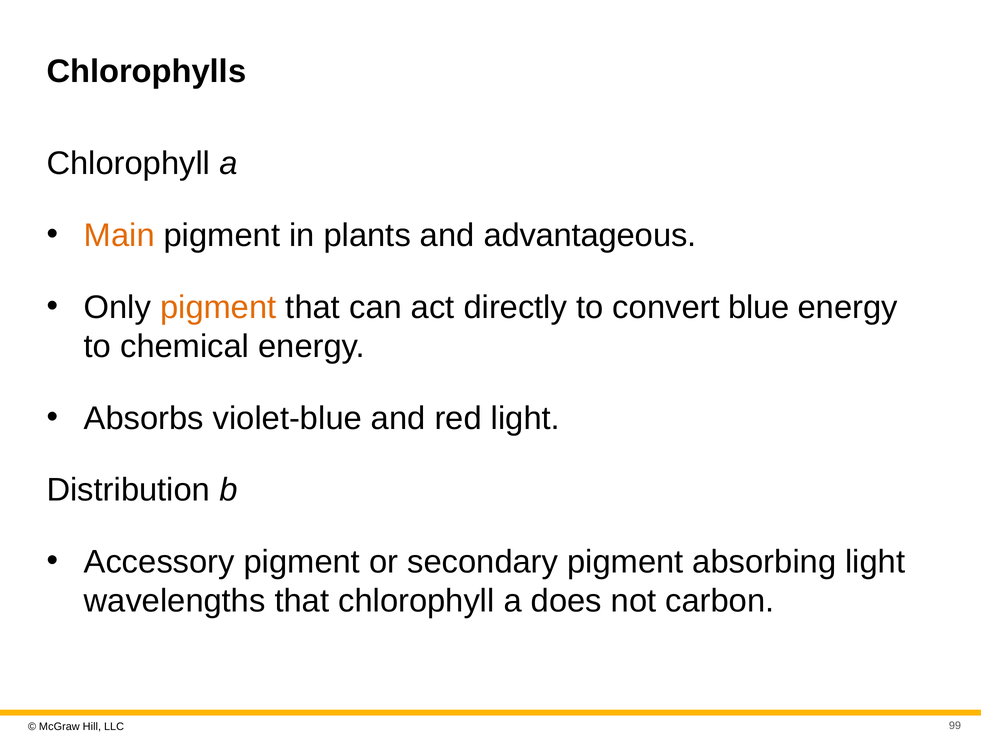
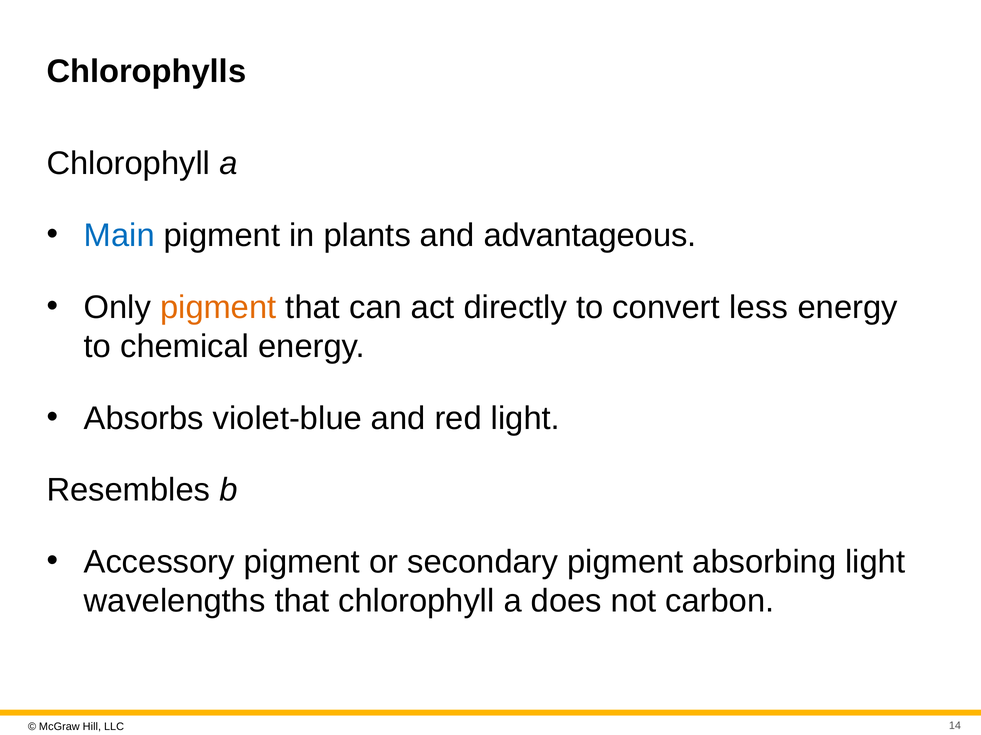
Main colour: orange -> blue (119, 236)
blue: blue -> less (759, 308)
Distribution: Distribution -> Resembles (128, 491)
99: 99 -> 14 (955, 726)
